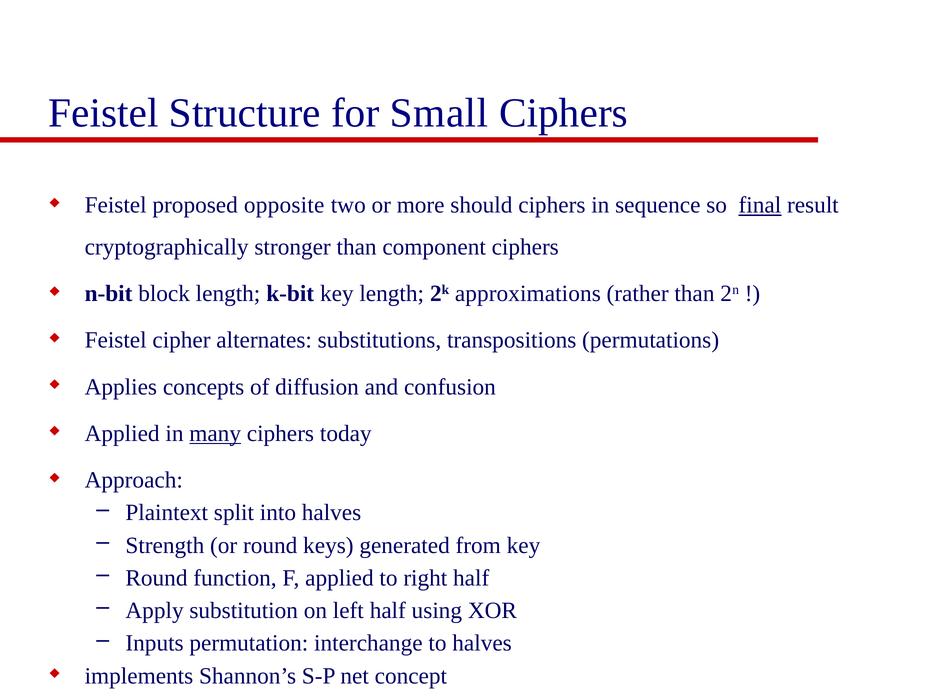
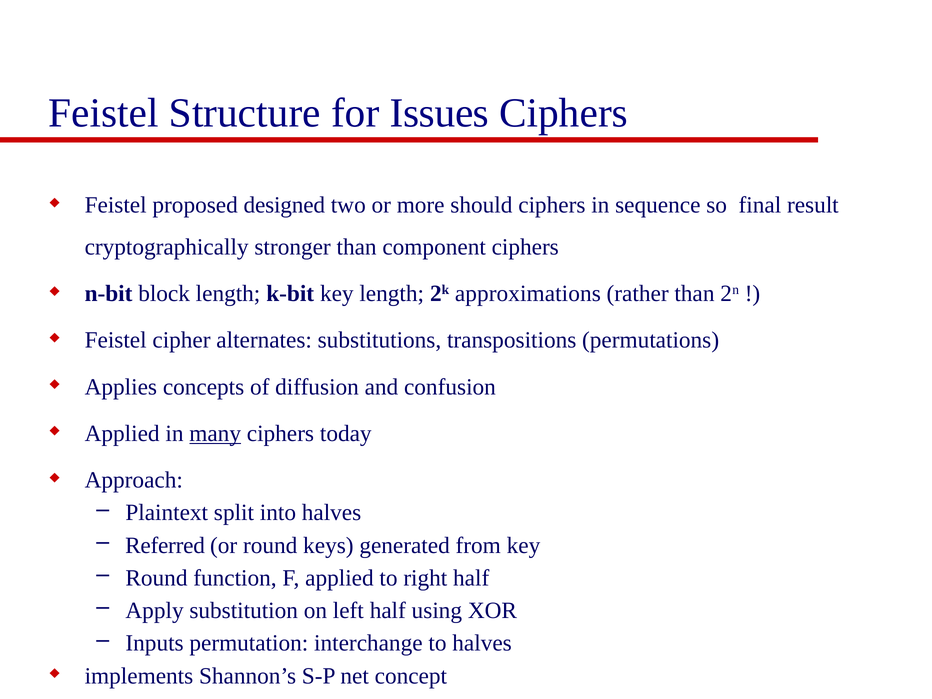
Small: Small -> Issues (439, 113)
opposite: opposite -> designed (284, 205)
final underline: present -> none (760, 205)
Strength: Strength -> Referred (165, 545)
